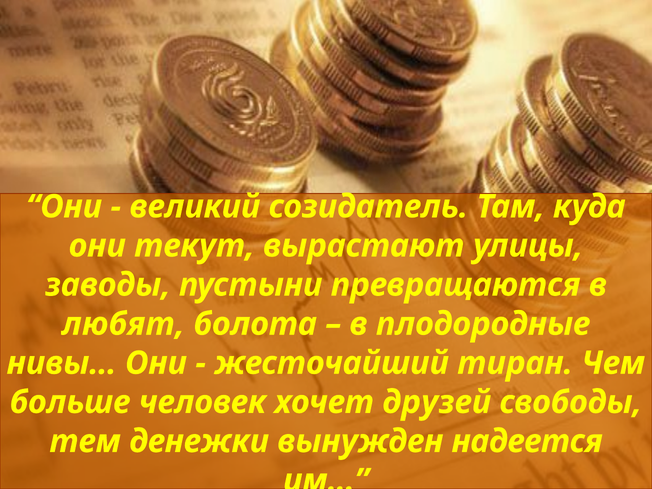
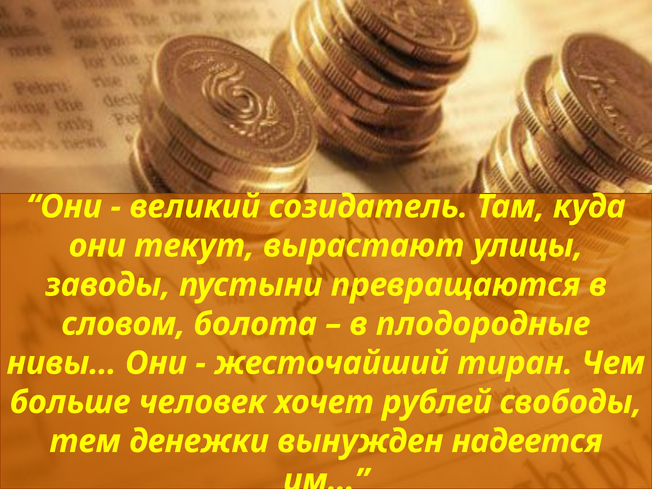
любят: любят -> словом (123, 324)
друзей: друзей -> рублей (437, 402)
